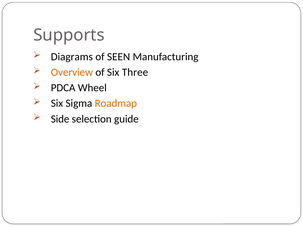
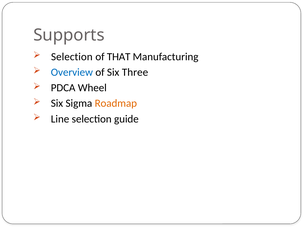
Diagrams: Diagrams -> Selection (72, 57)
SEEN: SEEN -> THAT (119, 57)
Overview colour: orange -> blue (72, 72)
Side: Side -> Line (60, 119)
